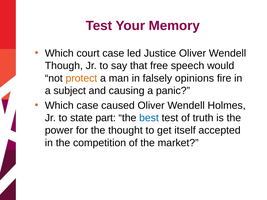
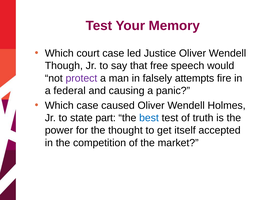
protect colour: orange -> purple (81, 78)
opinions: opinions -> attempts (195, 78)
subject: subject -> federal (70, 91)
